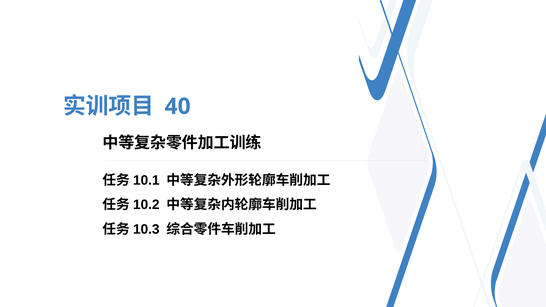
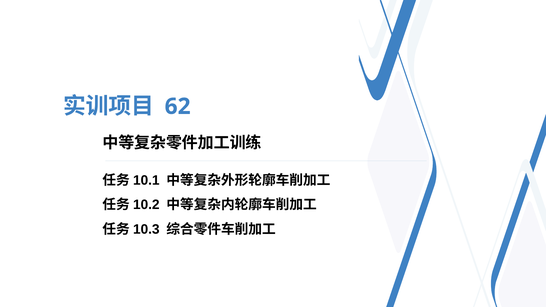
40: 40 -> 62 (178, 106)
